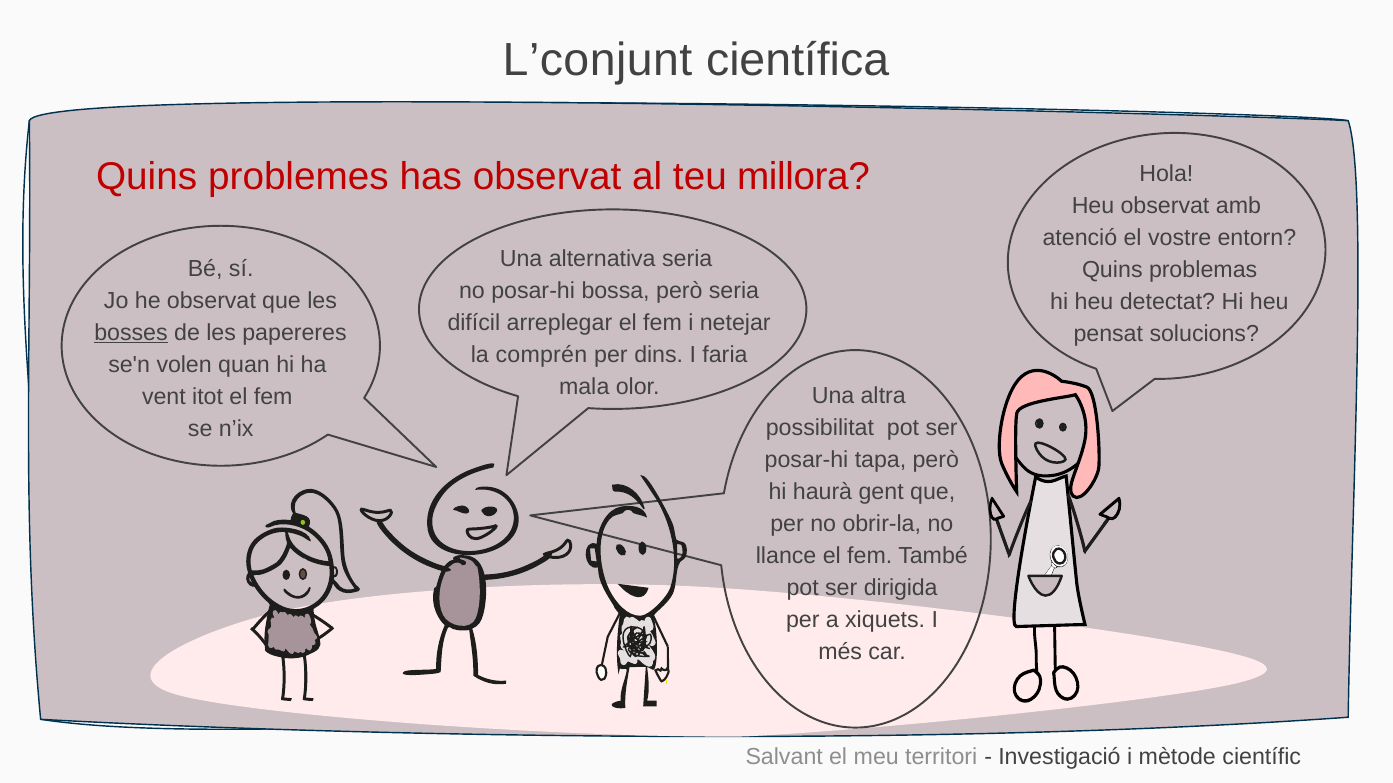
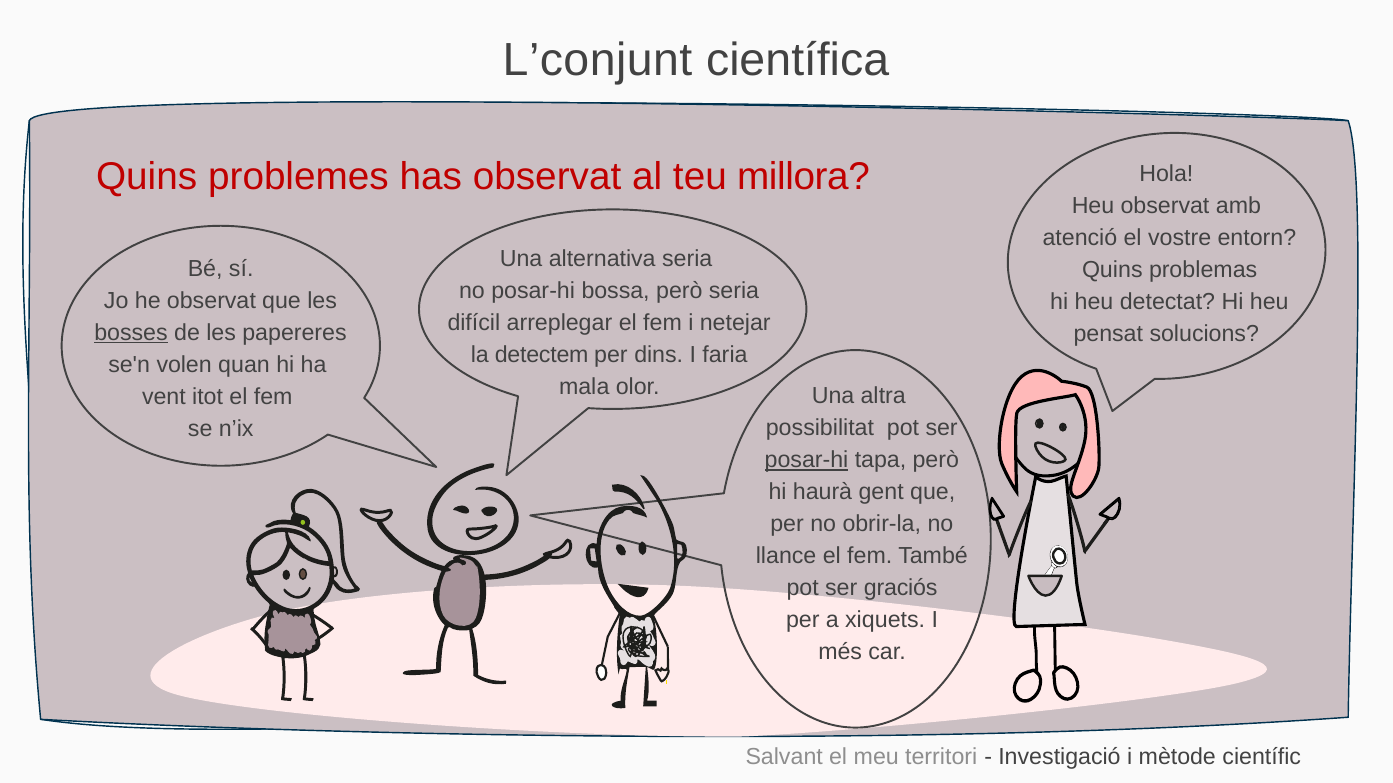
comprén: comprén -> detectem (542, 355)
posar-hi underline: none -> present (807, 460)
dirigida: dirigida -> graciós (901, 589)
